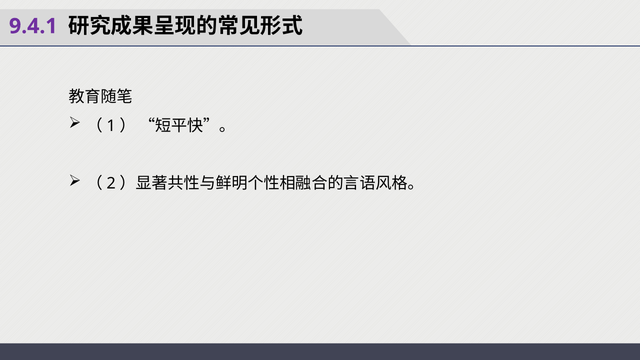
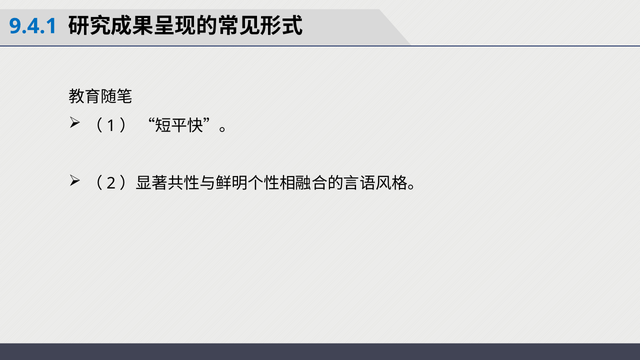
9.4.1 colour: purple -> blue (33, 26)
